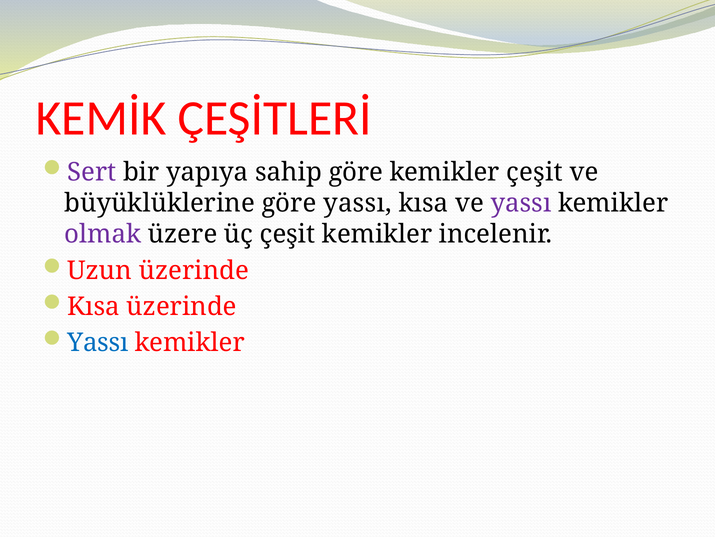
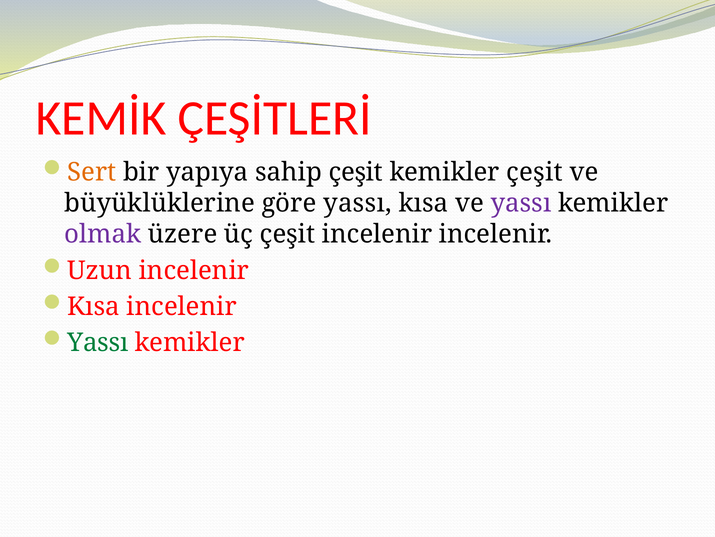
Sert colour: purple -> orange (92, 172)
sahip göre: göre -> çeşit (356, 172)
çeşit kemikler: kemikler -> incelenir (377, 234)
Uzun üzerinde: üzerinde -> incelenir (194, 270)
Kısa üzerinde: üzerinde -> incelenir (182, 306)
Yassı colour: blue -> green (98, 342)
